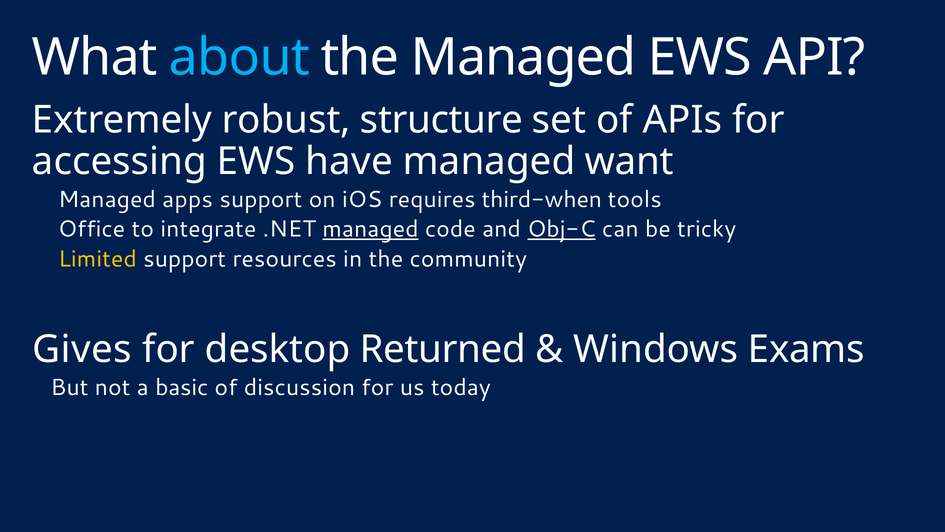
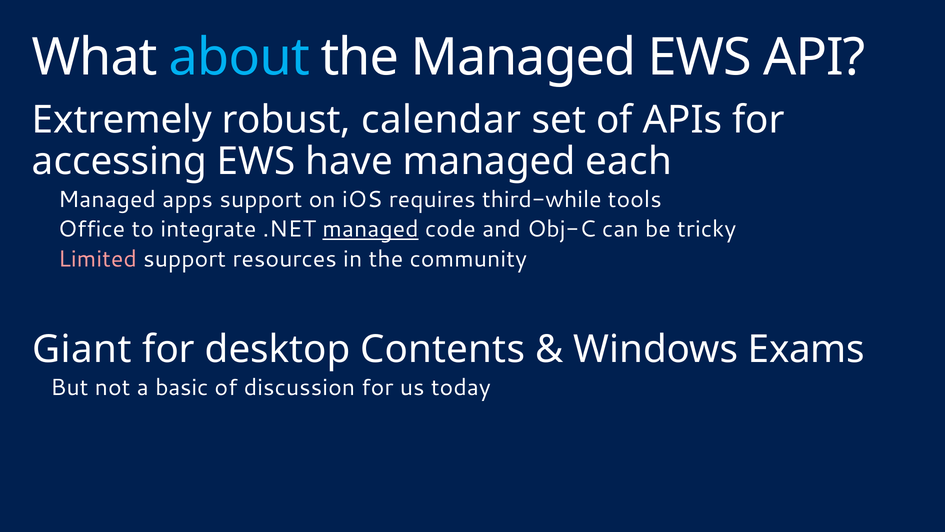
structure: structure -> calendar (441, 120)
want: want -> each (629, 161)
third-when: third-when -> third-while (542, 199)
Obj-C underline: present -> none (561, 229)
Limited colour: yellow -> pink (97, 259)
Gives: Gives -> Giant (82, 349)
Returned: Returned -> Contents (443, 349)
